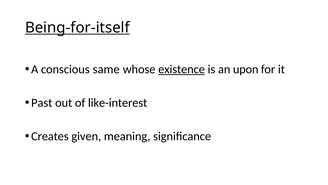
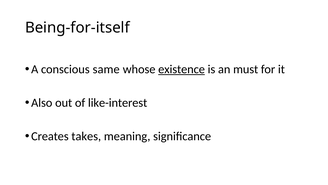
Being-for-itself underline: present -> none (77, 28)
upon: upon -> must (246, 69)
Past: Past -> Also (42, 103)
given: given -> takes (86, 136)
